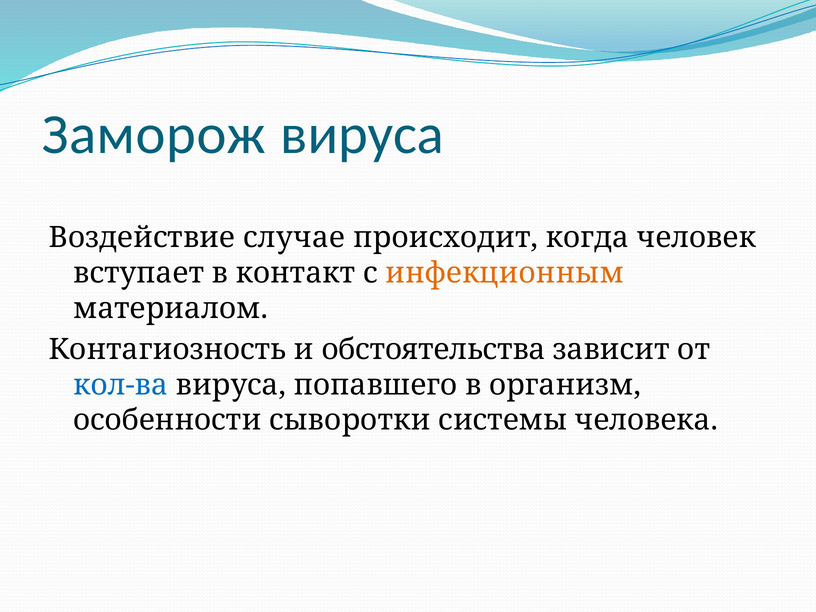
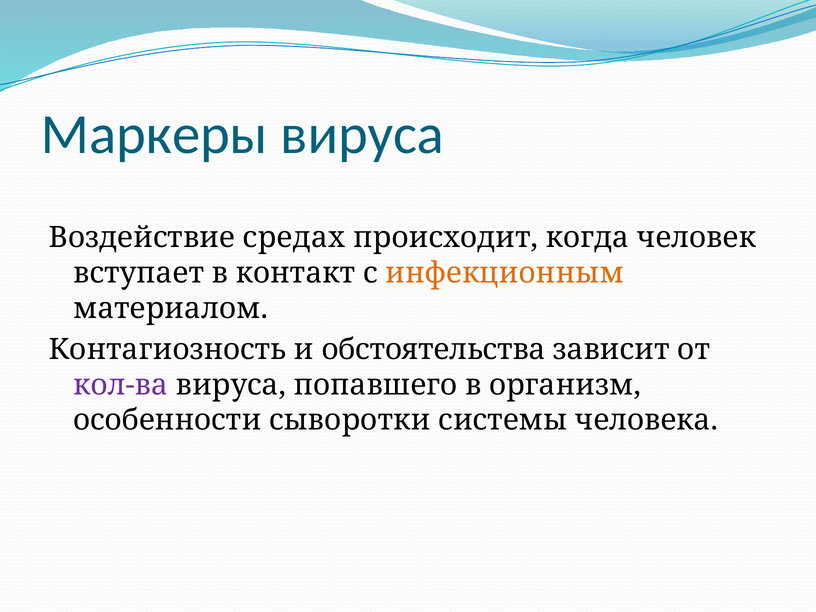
Заморож: Заморож -> Маркеры (154, 135)
случае: случае -> средах (294, 238)
кол-ва colour: blue -> purple (121, 385)
